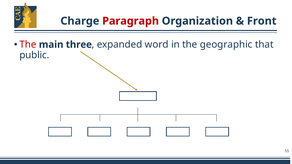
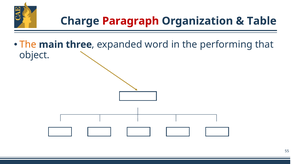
Front: Front -> Table (262, 21)
The colour: red -> orange (28, 45)
geographic: geographic -> performing (226, 45)
public: public -> object (34, 55)
